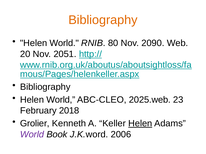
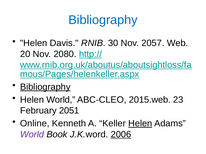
Bibliography colour: orange -> blue (103, 20)
World: World -> Davis (64, 43)
80: 80 -> 30 (113, 43)
2090: 2090 -> 2057 (153, 43)
2051: 2051 -> 2080 (65, 54)
Bibliography underline: none -> present (45, 87)
2025.web: 2025.web -> 2015.web (150, 100)
2018: 2018 -> 2051 (69, 111)
Grolier: Grolier -> Online (35, 124)
2006 underline: none -> present (121, 135)
